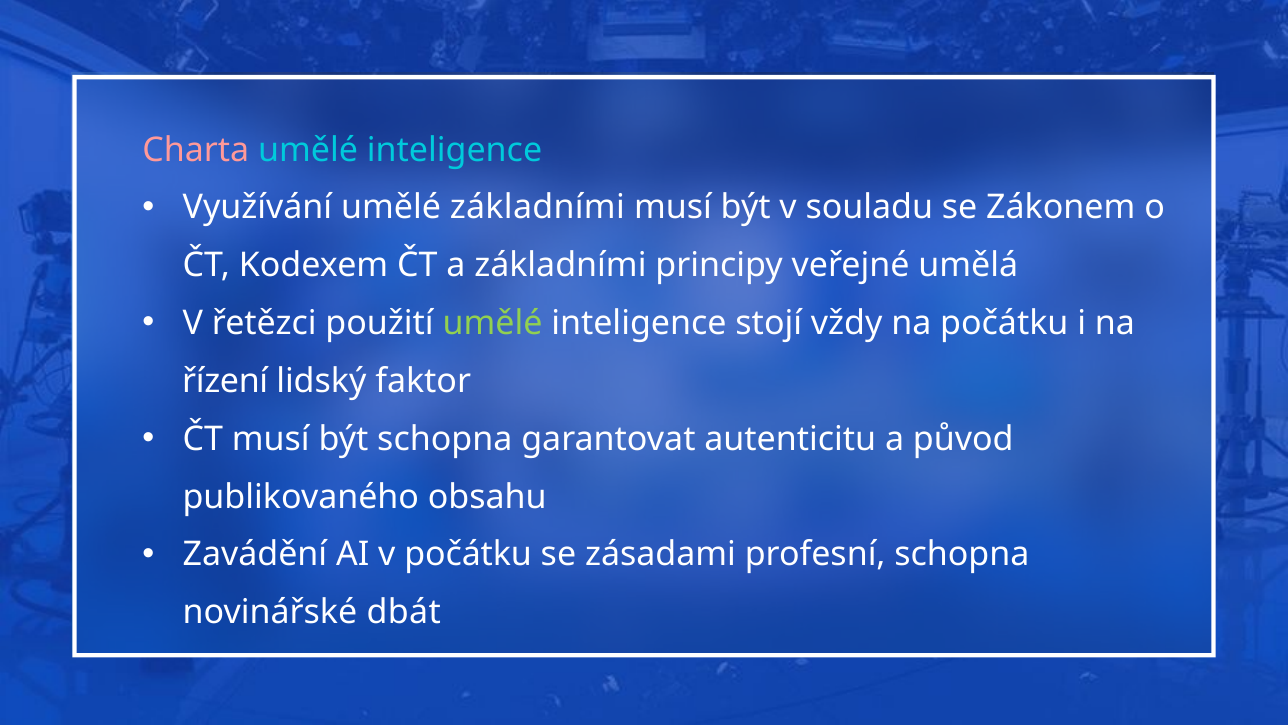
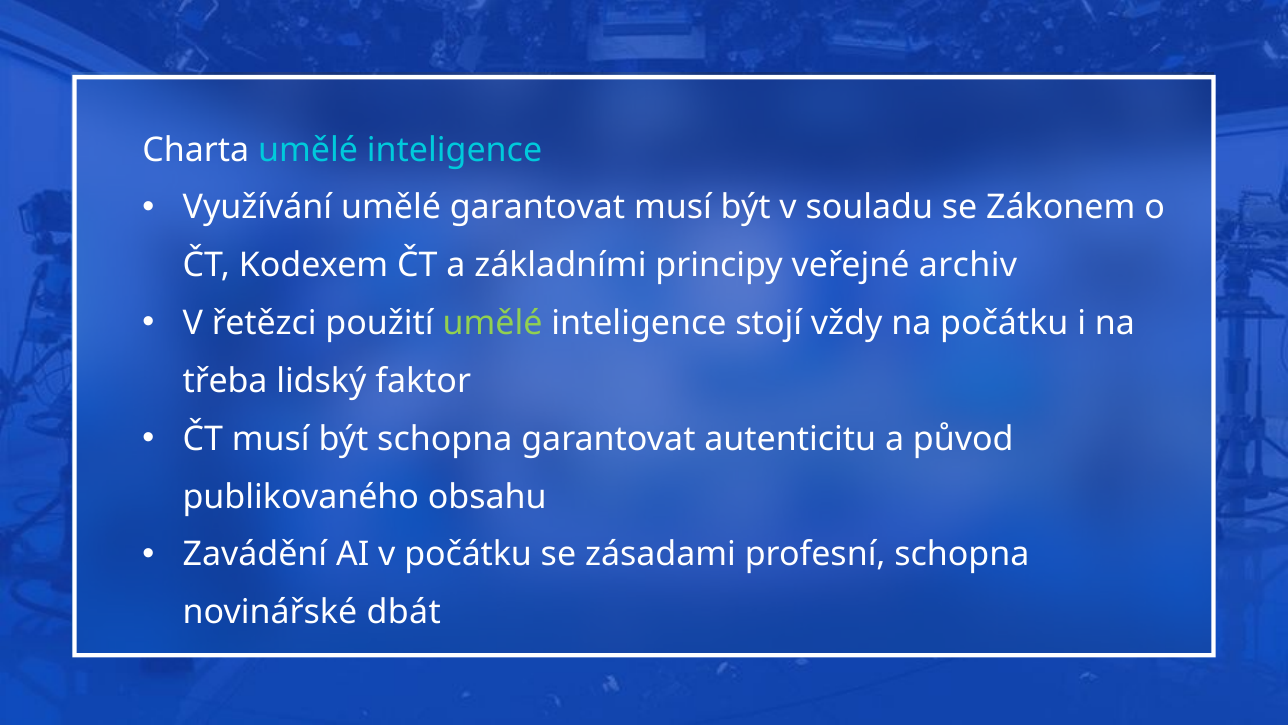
Charta colour: pink -> white (196, 150)
umělé základními: základními -> garantovat (538, 208)
umělá: umělá -> archiv (968, 265)
řízení: řízení -> třeba (225, 381)
